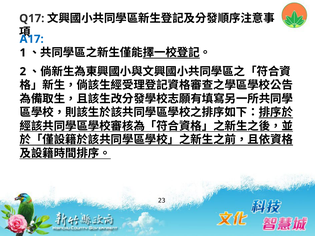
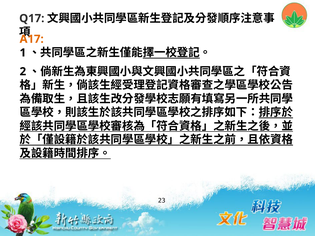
A17 colour: blue -> orange (32, 39)
